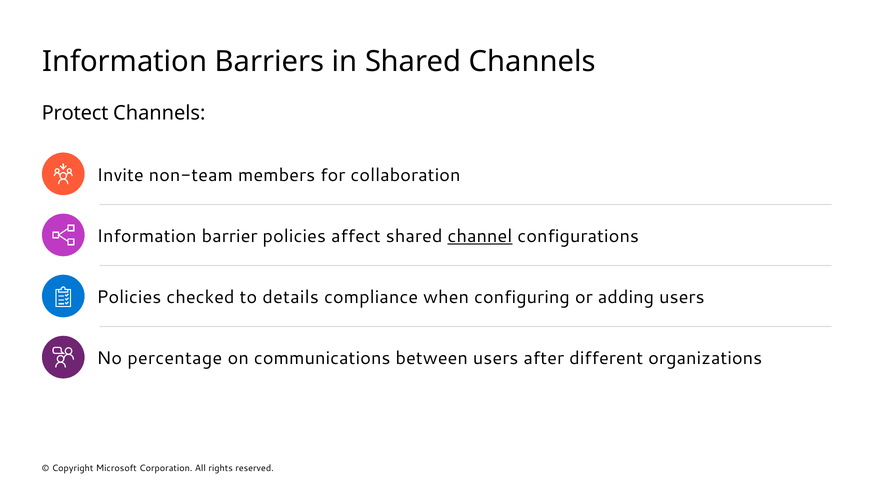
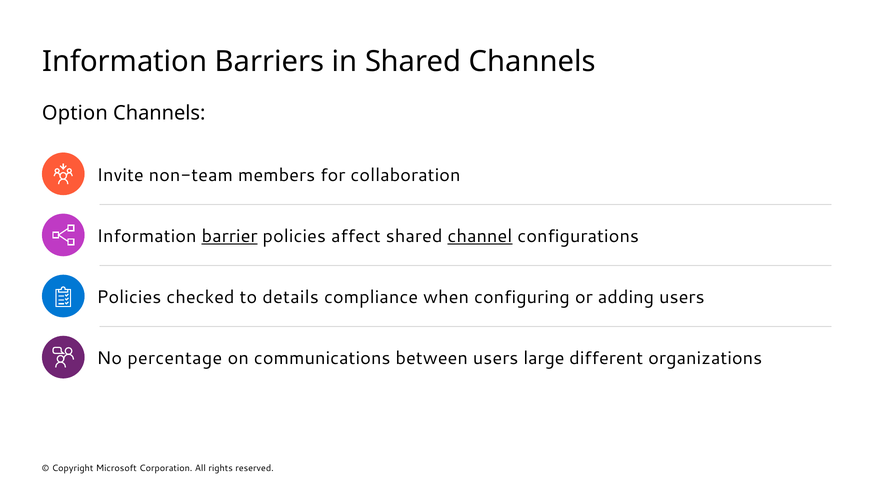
Protect: Protect -> Option (75, 113)
barrier underline: none -> present (230, 236)
after: after -> large (544, 359)
